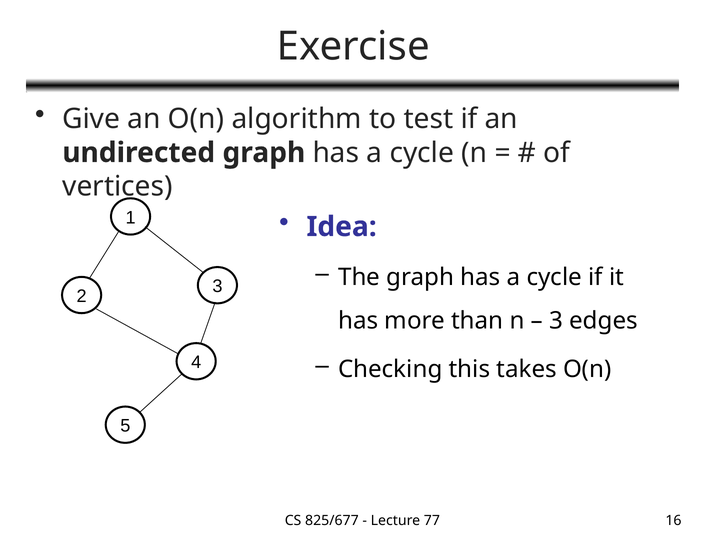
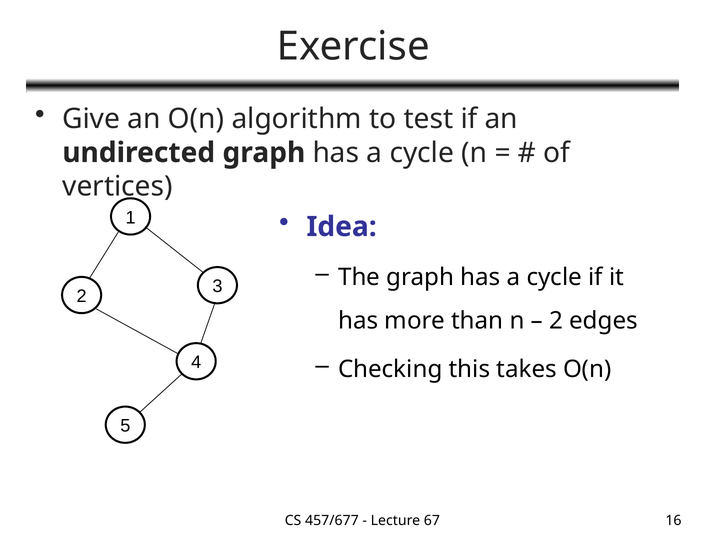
3: 3 -> 2 (556, 321)
825/677: 825/677 -> 457/677 (332, 520)
77: 77 -> 67 (432, 520)
